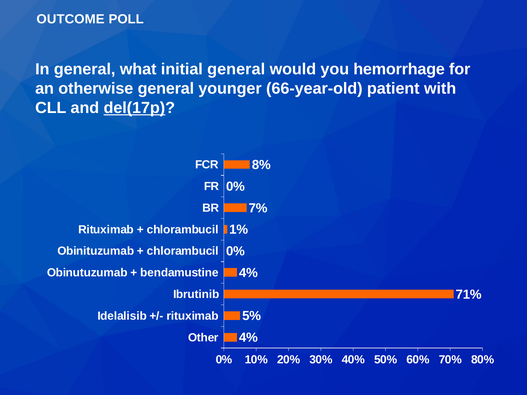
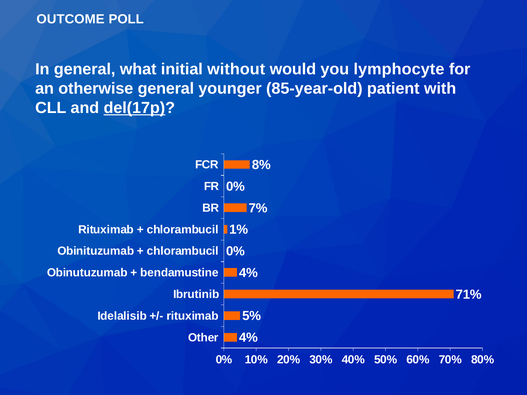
initial general: general -> without (236, 69)
hemorrhage: hemorrhage -> lymphocyte (399, 69)
66-year-old: 66-year-old -> 85-year-old (314, 89)
